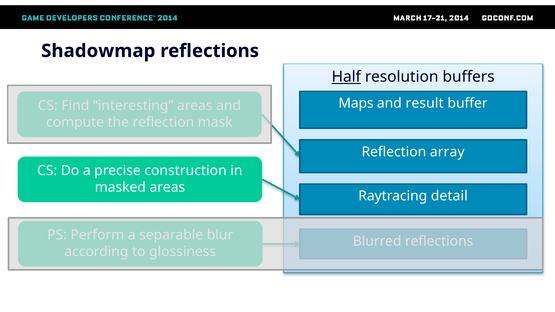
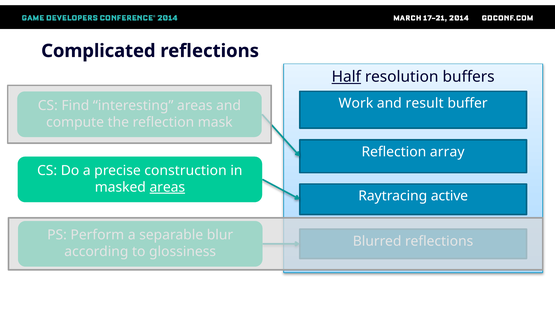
Shadowmap: Shadowmap -> Complicated (98, 51)
Maps: Maps -> Work (356, 103)
areas underline: none -> present (167, 187)
detail: detail -> active (449, 196)
